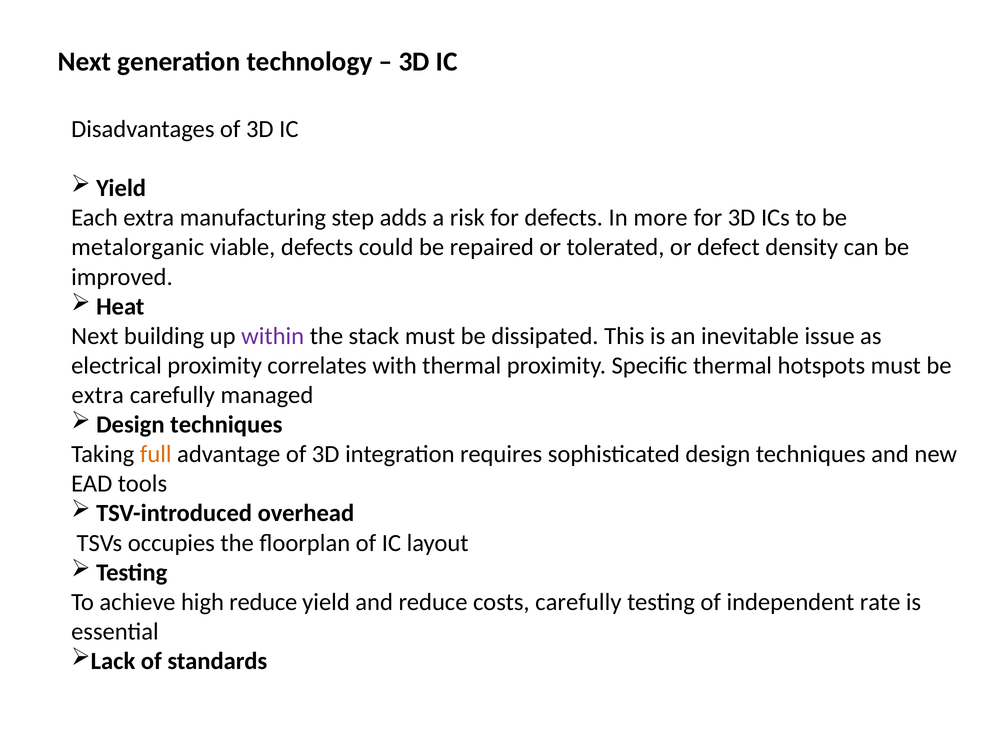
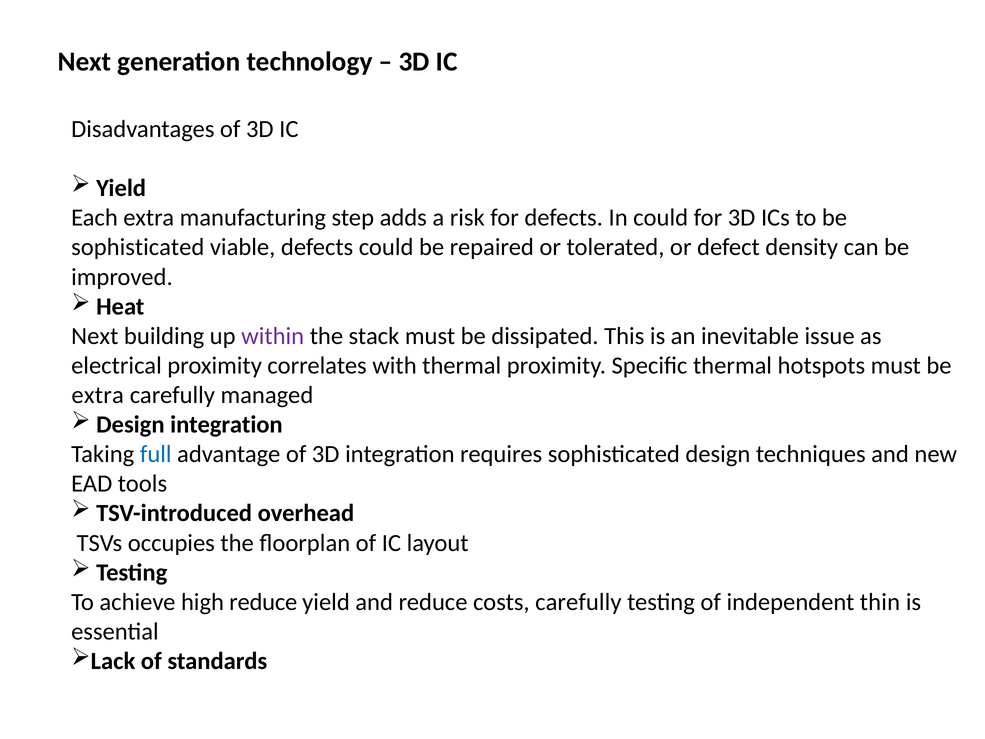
In more: more -> could (661, 218)
metalorganic: metalorganic -> sophisticated (138, 247)
techniques: techniques -> integration (226, 425)
full colour: orange -> blue (156, 454)
rate: rate -> thin (880, 602)
